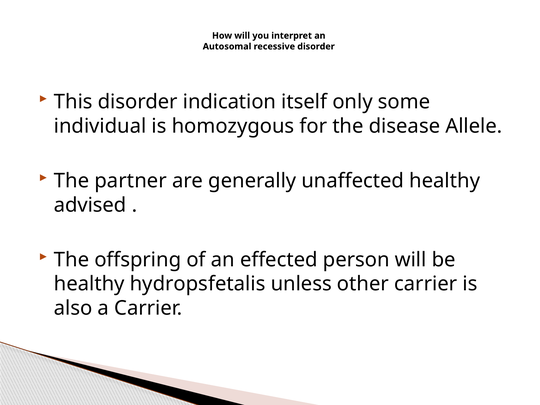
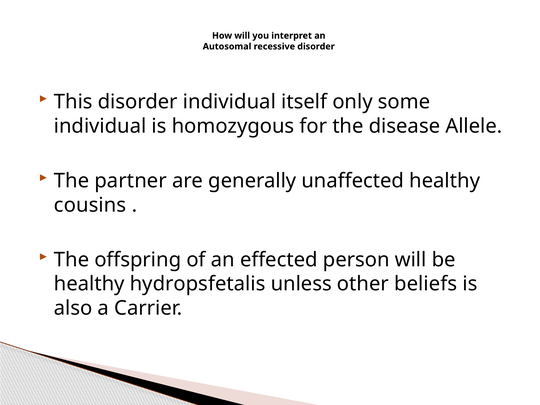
disorder indication: indication -> individual (229, 102)
advised: advised -> cousins (90, 205)
other carrier: carrier -> beliefs (426, 284)
